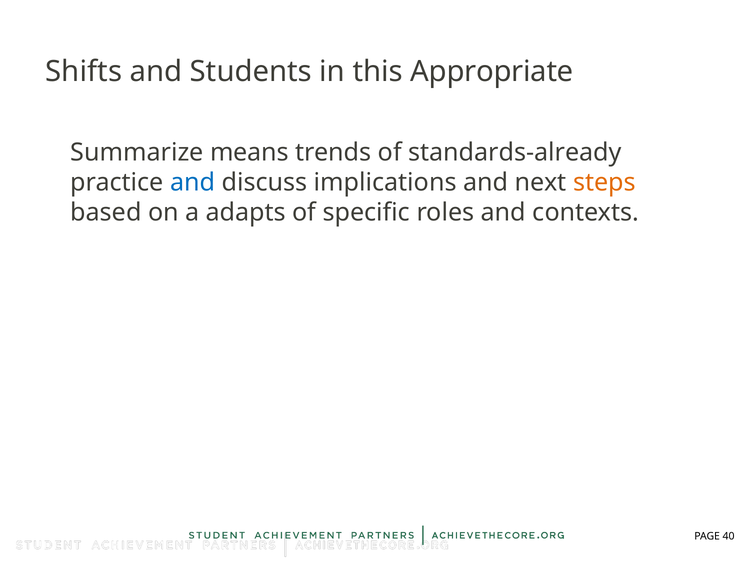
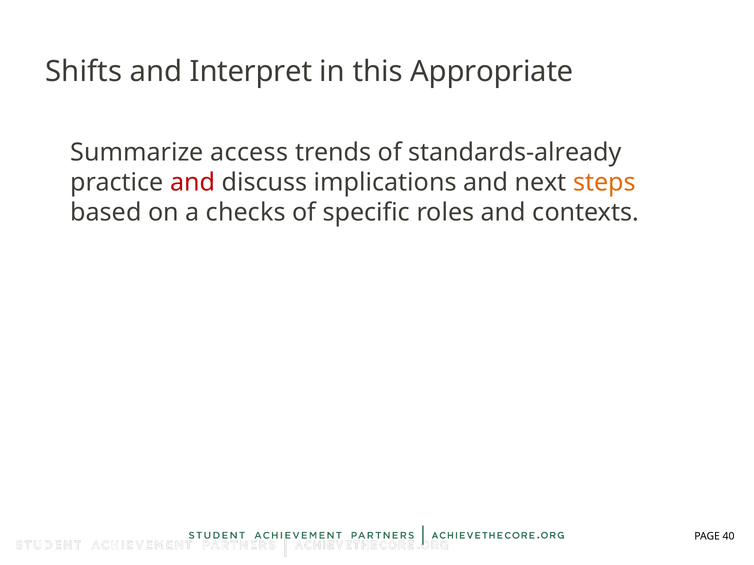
Students: Students -> Interpret (251, 72)
means: means -> access (249, 153)
and colour: blue -> red (193, 183)
adapts: adapts -> checks (246, 213)
